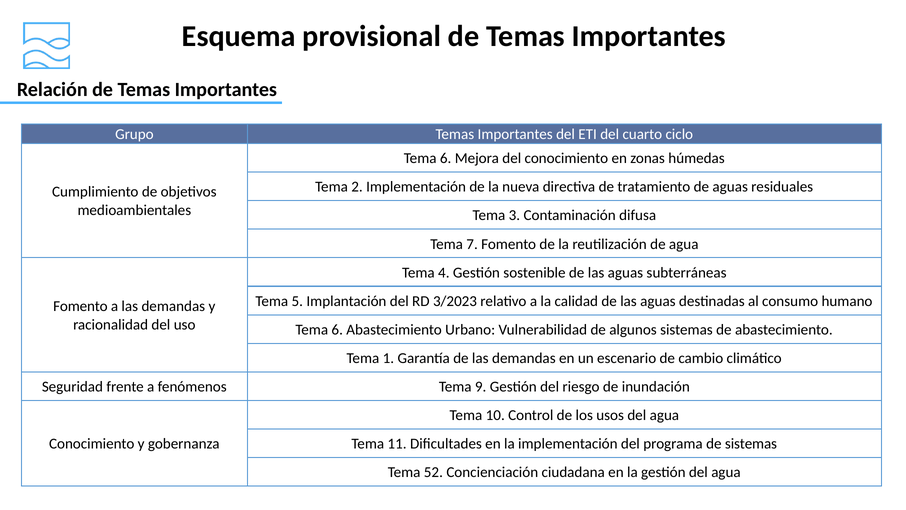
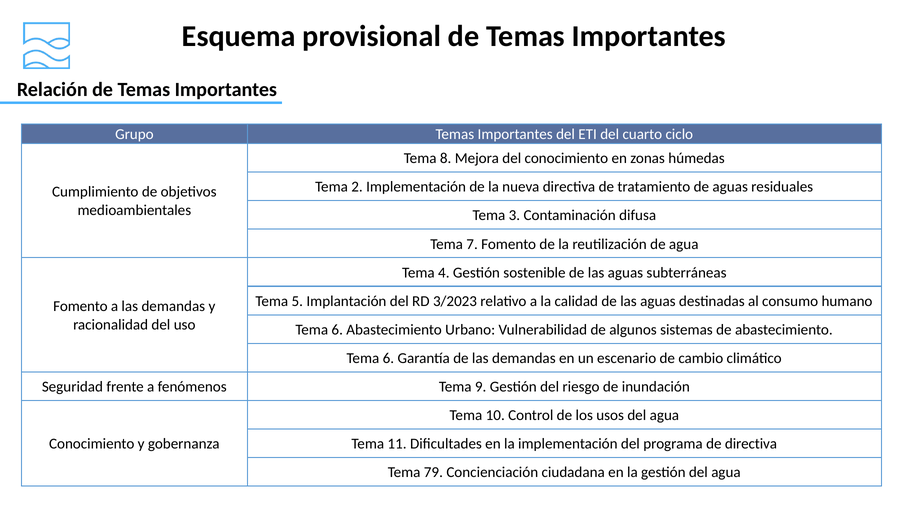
6: 6 -> 8 (446, 158)
1: 1 -> 6 (388, 358)
de sistemas: sistemas -> directiva (751, 444)
52: 52 -> 79 (433, 472)
